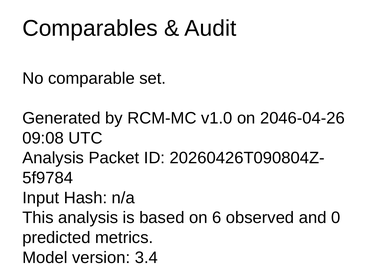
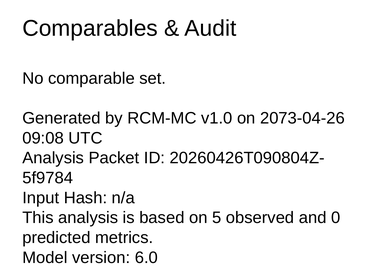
2046-04-26: 2046-04-26 -> 2073-04-26 (302, 118)
6: 6 -> 5 (217, 218)
3.4: 3.4 -> 6.0 (146, 257)
